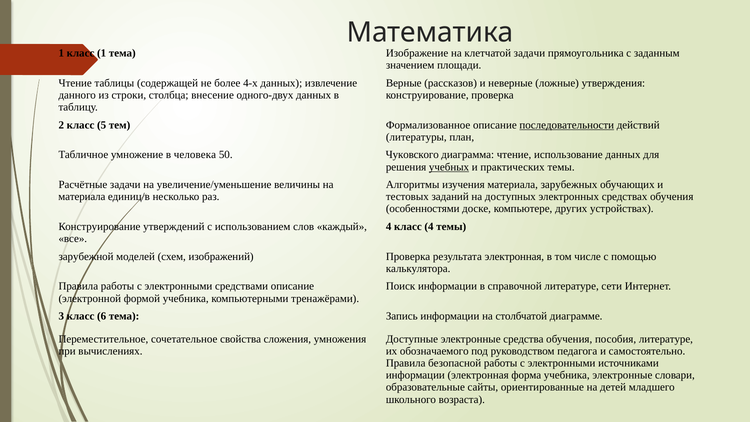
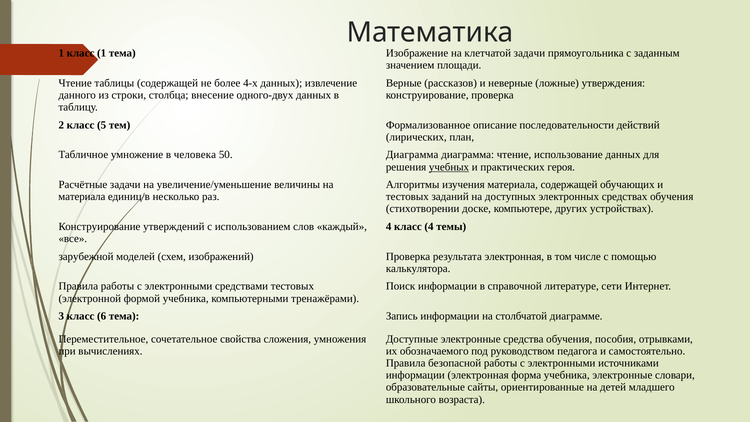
последовательности underline: present -> none (567, 125)
литературы: литературы -> лирических (416, 137)
50 Чуковского: Чуковского -> Диаграмма (412, 155)
практических темы: темы -> героя (561, 167)
материала зарубежных: зарубежных -> содержащей (569, 185)
особенностями: особенностями -> стихотворении (423, 209)
средствами описание: описание -> тестовых (292, 286)
пособия литературе: литературе -> отрывками (666, 339)
